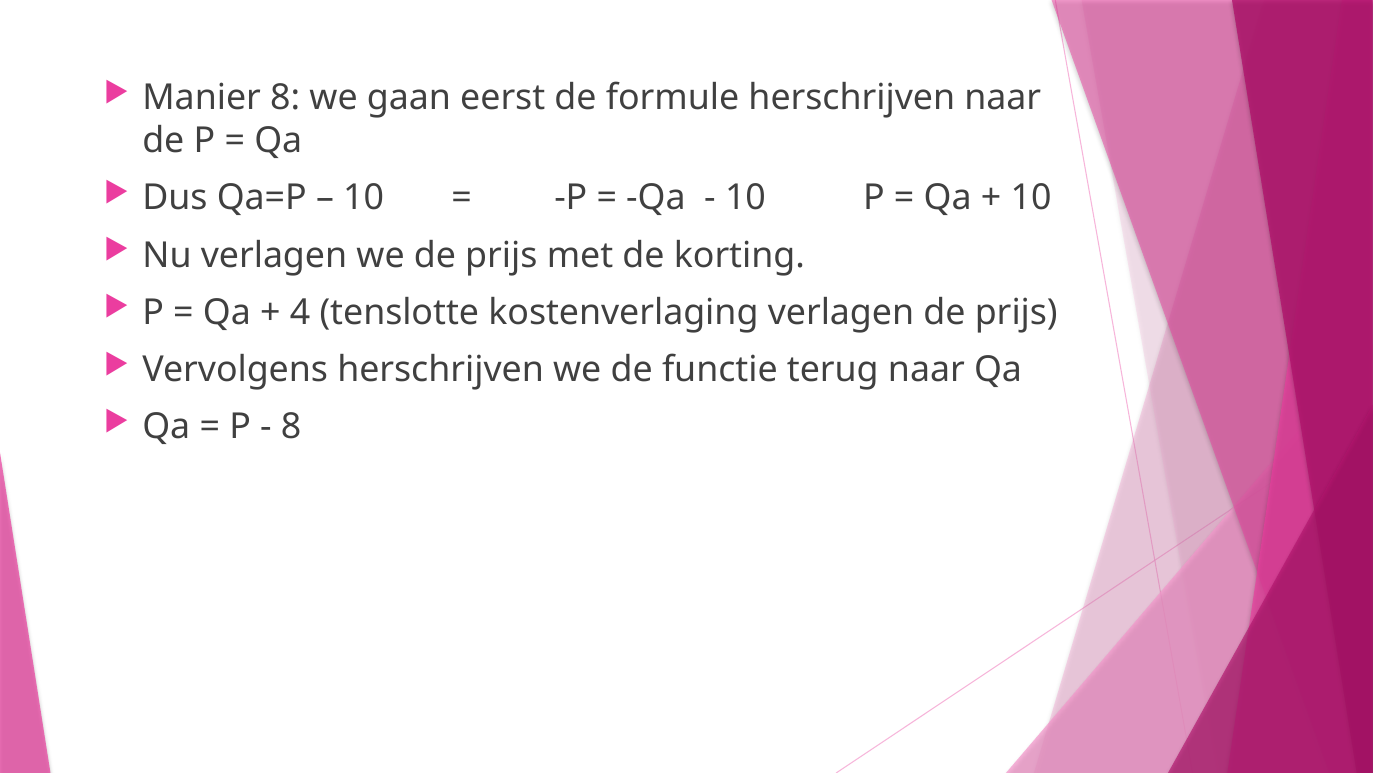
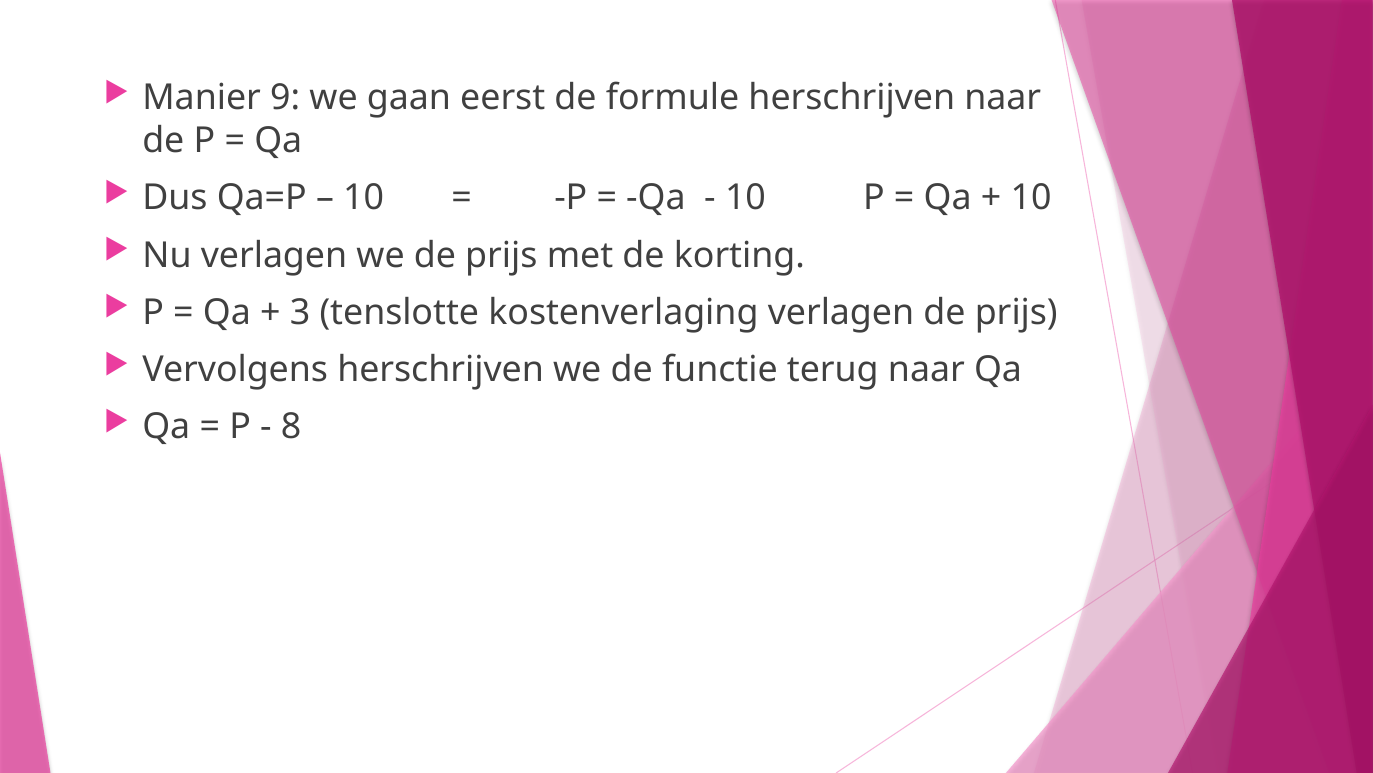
Manier 8: 8 -> 9 (285, 98)
4: 4 -> 3 (300, 312)
